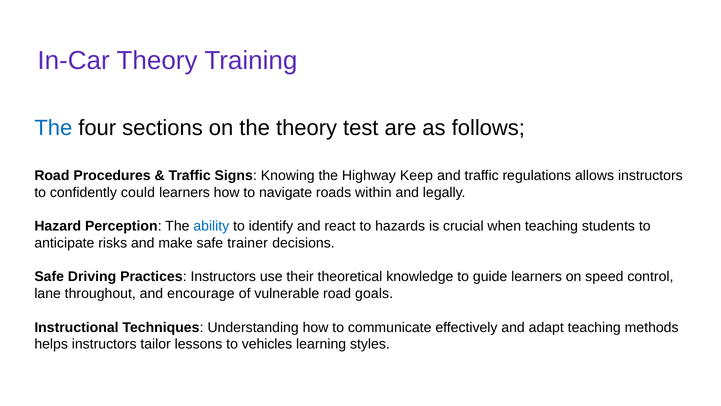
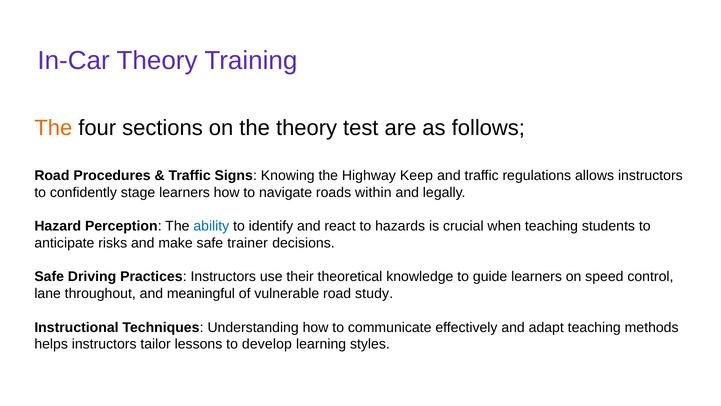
The colour: blue -> orange (53, 128)
could: could -> stage (138, 192)
encourage: encourage -> meaningful (201, 293)
goals: goals -> study (374, 293)
vehicles: vehicles -> develop (267, 344)
